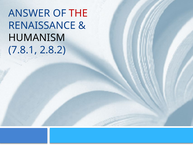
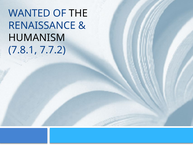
ANSWER: ANSWER -> WANTED (29, 13)
THE colour: red -> black (78, 13)
2.8.2: 2.8.2 -> 7.7.2 (53, 50)
